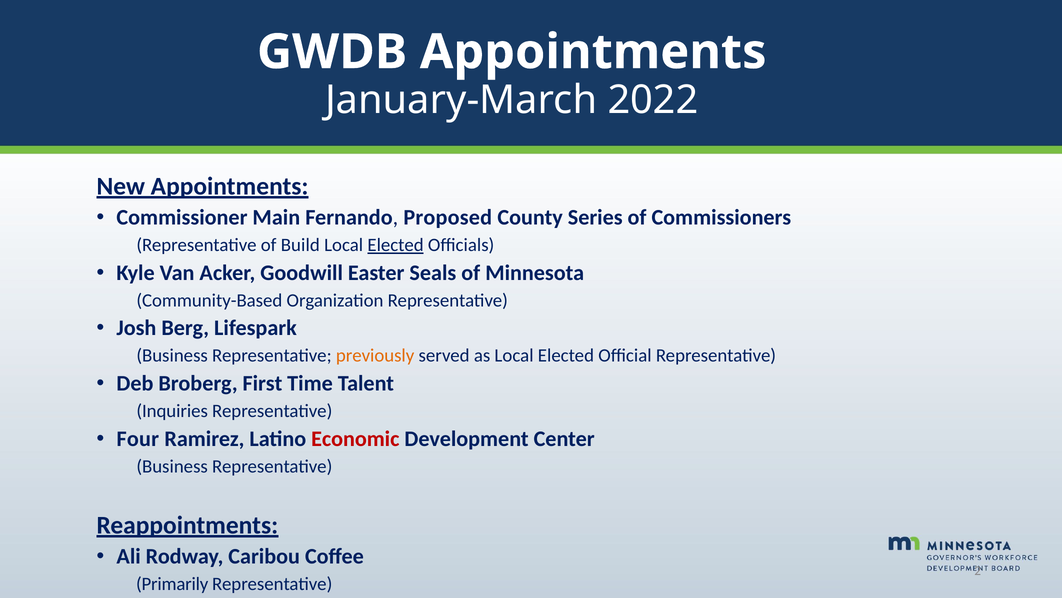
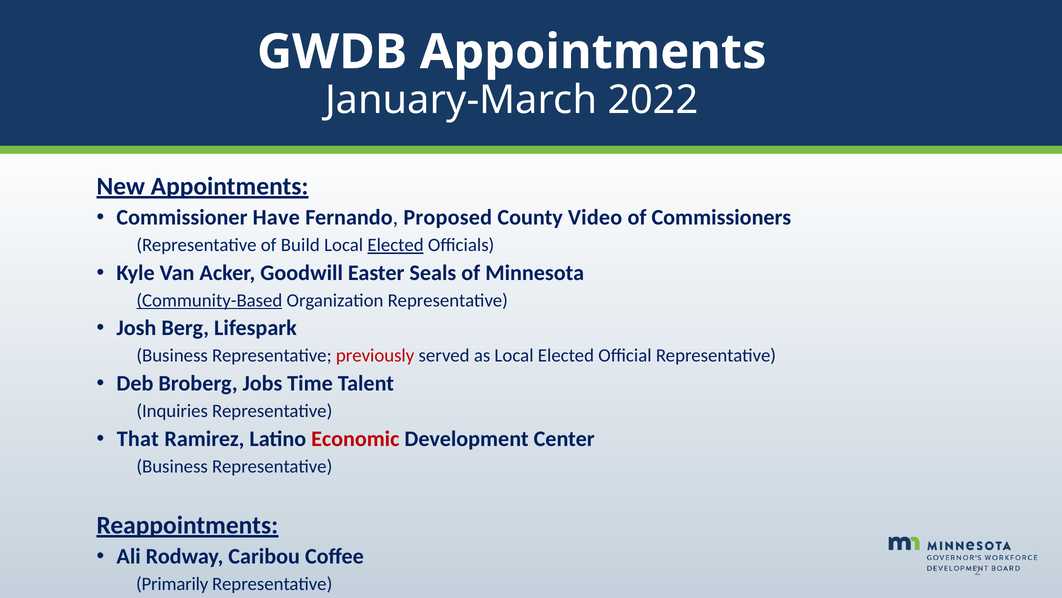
Main: Main -> Have (276, 217)
Series: Series -> Video (595, 217)
Community-Based underline: none -> present (209, 300)
previously colour: orange -> red (375, 355)
First: First -> Jobs (262, 383)
Four: Four -> That (138, 438)
